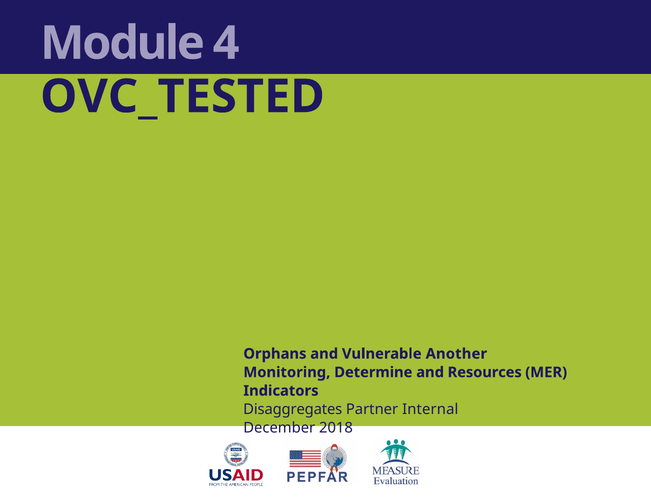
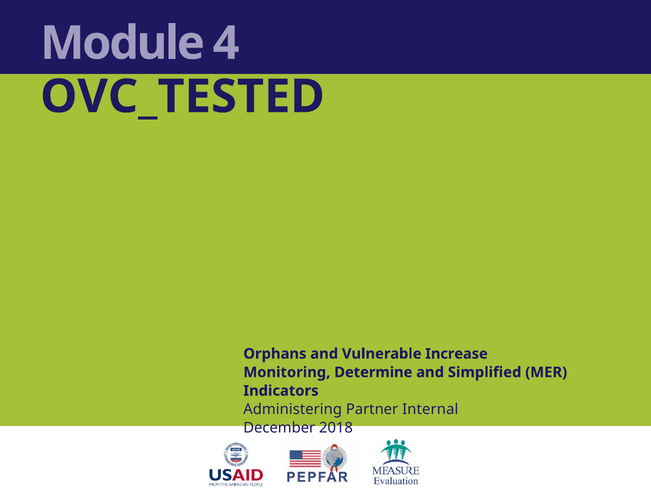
Another: Another -> Increase (457, 354)
Resources: Resources -> Simplified (485, 372)
Disaggregates: Disaggregates -> Administering (293, 409)
